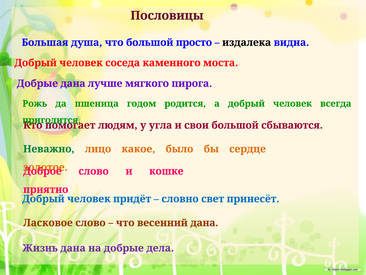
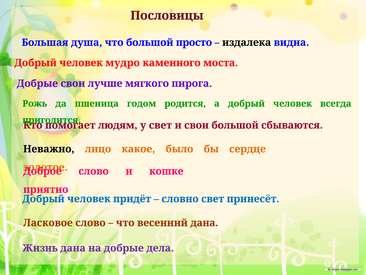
соседа: соседа -> мудро (123, 63)
Добрые дана: дана -> свои (73, 83)
у угла: угла -> свет (160, 125)
Неважно colour: green -> black (49, 149)
